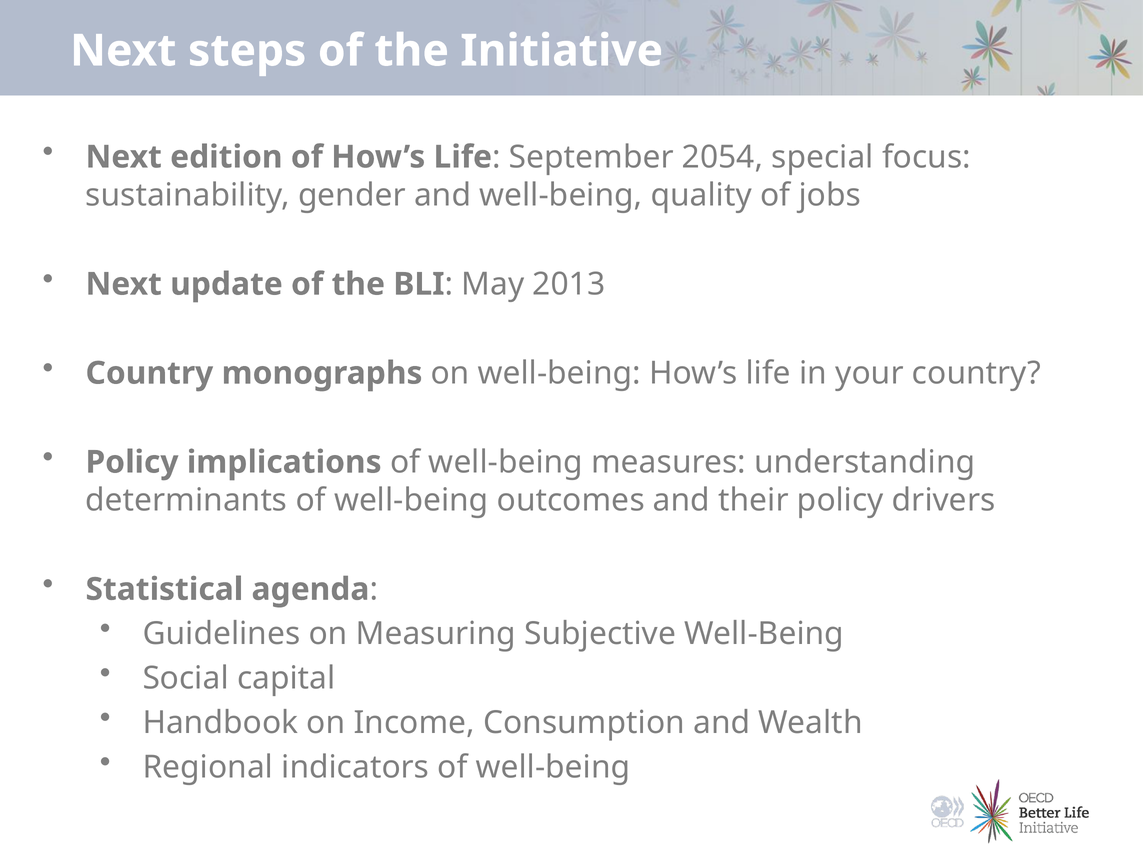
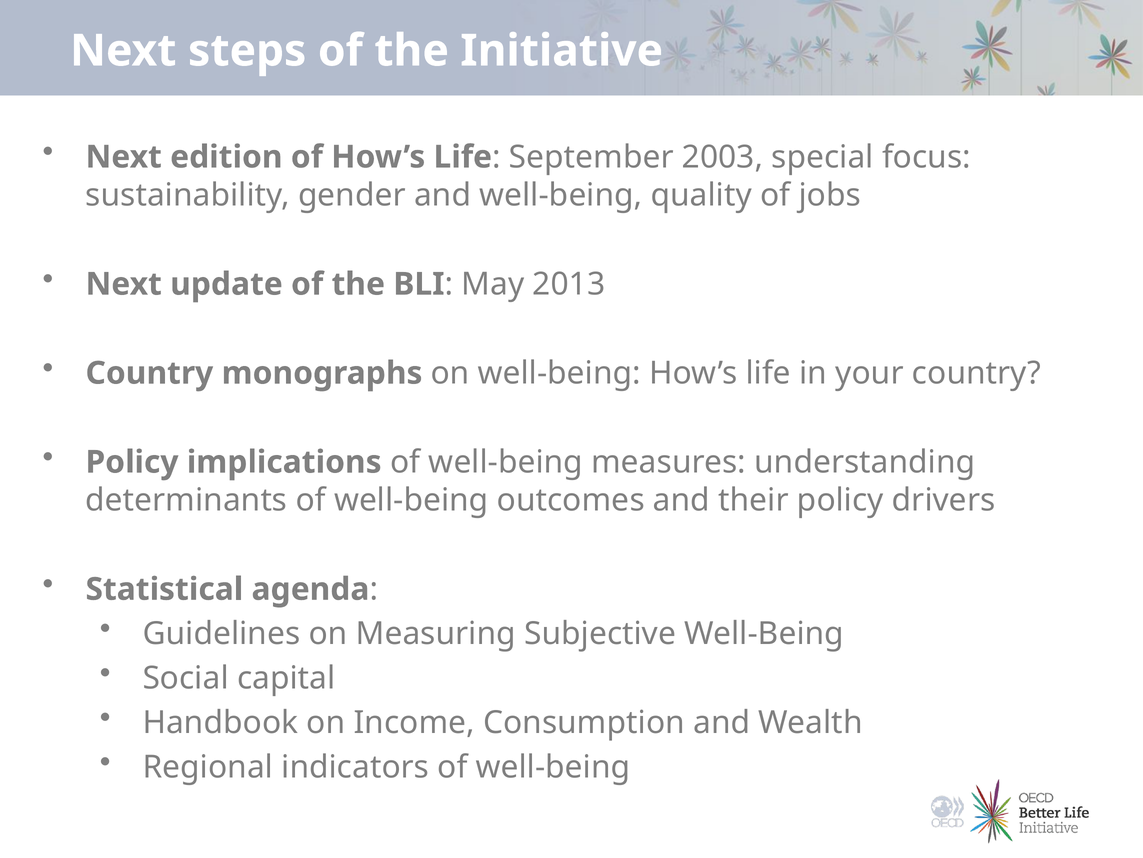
2054: 2054 -> 2003 (723, 157)
